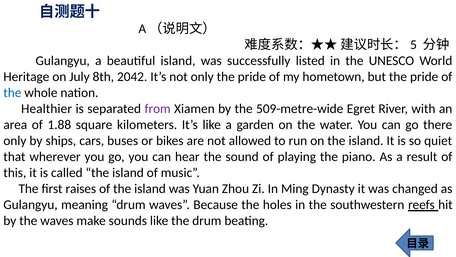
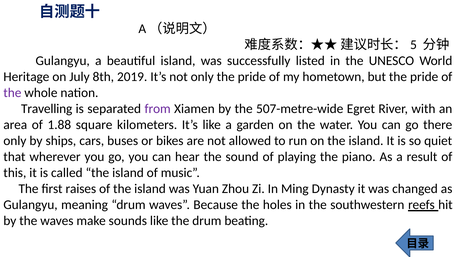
2042: 2042 -> 2019 (132, 77)
the colour: blue -> purple (12, 93)
Healthier: Healthier -> Travelling (47, 109)
509-metre-wide: 509-metre-wide -> 507-metre-wide (300, 109)
